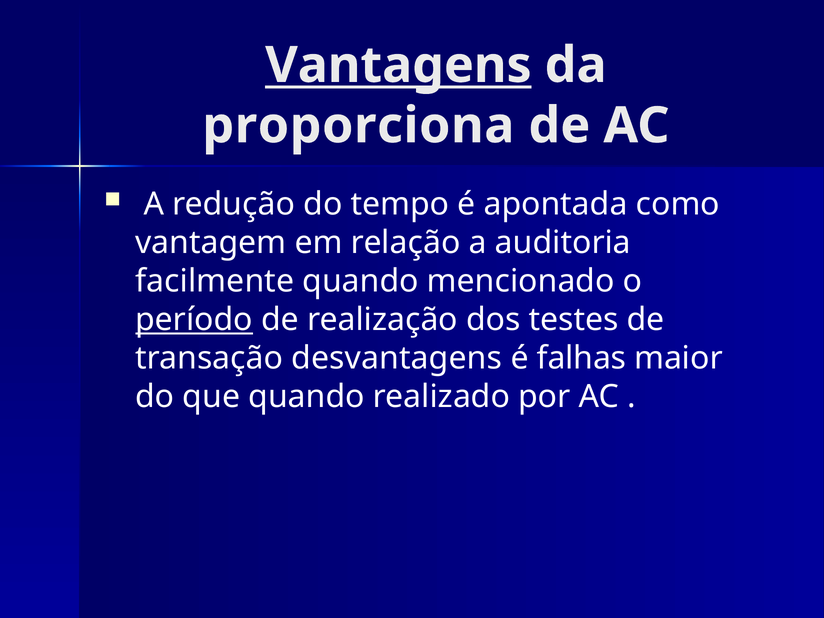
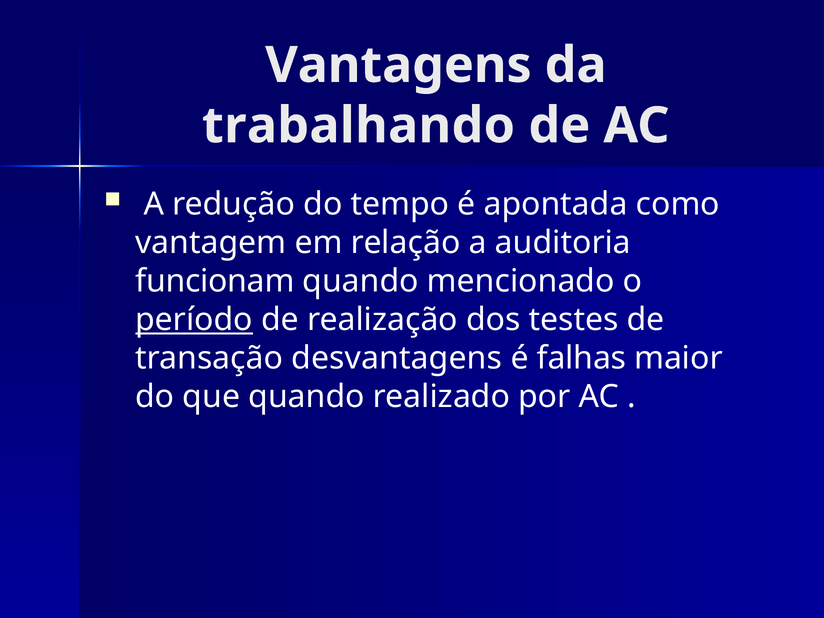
Vantagens underline: present -> none (398, 65)
proporciona: proporciona -> trabalhando (359, 126)
facilmente: facilmente -> funcionam (215, 281)
